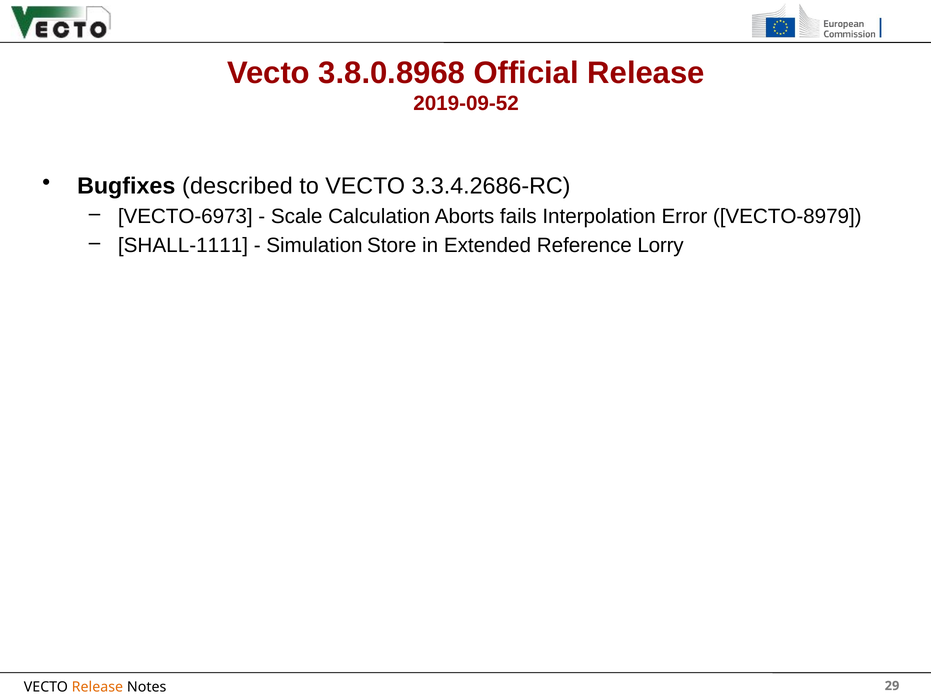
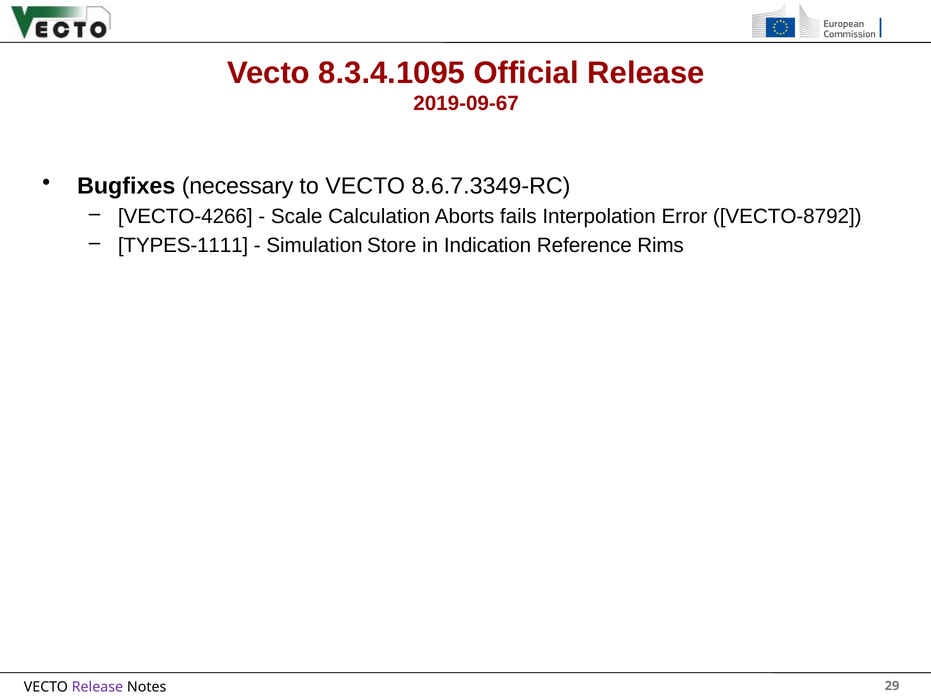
3.8.0.8968: 3.8.0.8968 -> 8.3.4.1095 (392, 73)
2019-09-52: 2019-09-52 -> 2019-09-67 (466, 103)
described: described -> necessary (238, 186)
3.3.4.2686-RC: 3.3.4.2686-RC -> 8.6.7.3349-RC (491, 186)
VECTO-6973: VECTO-6973 -> VECTO-4266 (185, 216)
VECTO-8979: VECTO-8979 -> VECTO-8792 (787, 216)
SHALL-1111: SHALL-1111 -> TYPES-1111 (183, 245)
Extended: Extended -> Indication (488, 245)
Lorry: Lorry -> Rims (661, 245)
Release colour: orange -> purple (97, 686)
